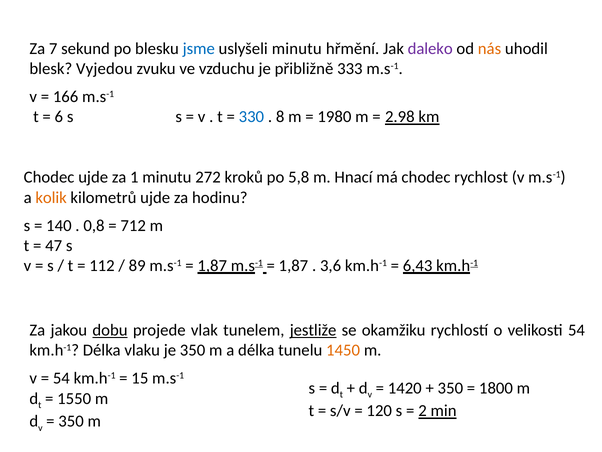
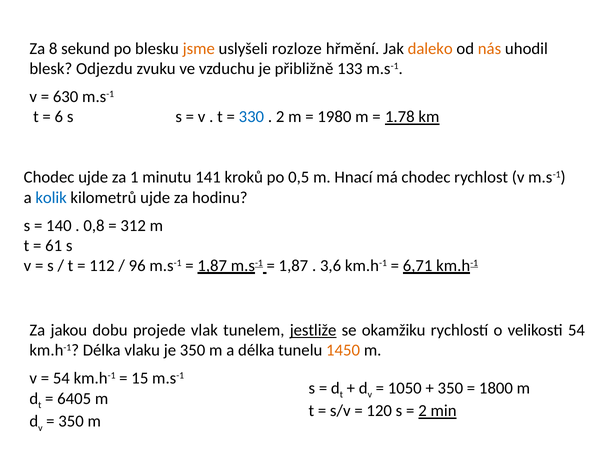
7: 7 -> 8 (53, 49)
jsme colour: blue -> orange (199, 49)
uslyšeli minutu: minutu -> rozloze (297, 49)
daleko colour: purple -> orange (430, 49)
Vyjedou: Vyjedou -> Odjezdu (104, 69)
333: 333 -> 133 (350, 69)
166: 166 -> 630 (66, 97)
8: 8 -> 2 (280, 117)
2.98: 2.98 -> 1.78 (400, 117)
272: 272 -> 141 (208, 177)
5,8: 5,8 -> 0,5 (299, 177)
kolik colour: orange -> blue (51, 197)
712: 712 -> 312 (133, 225)
47: 47 -> 61 (54, 245)
89: 89 -> 96 (137, 266)
6,43: 6,43 -> 6,71 (418, 266)
dobu underline: present -> none (110, 330)
1420: 1420 -> 1050 (405, 388)
1550: 1550 -> 6405 (74, 398)
